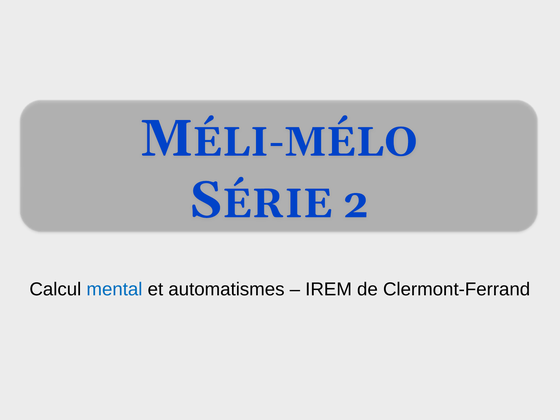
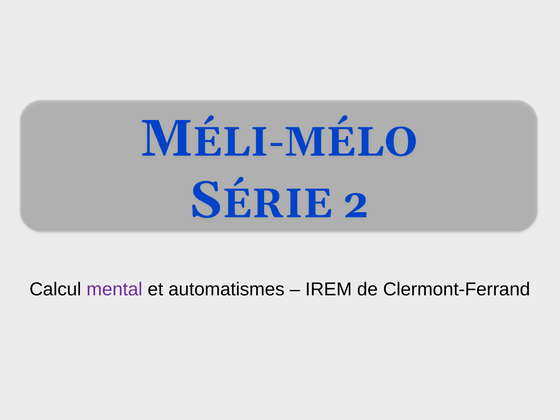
mental colour: blue -> purple (114, 289)
